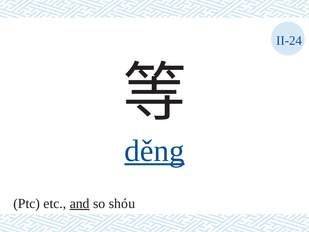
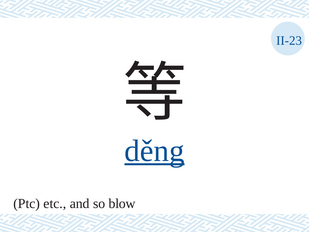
II-24: II-24 -> II-23 (289, 40)
and underline: present -> none (80, 203)
shóu: shóu -> blow (122, 203)
